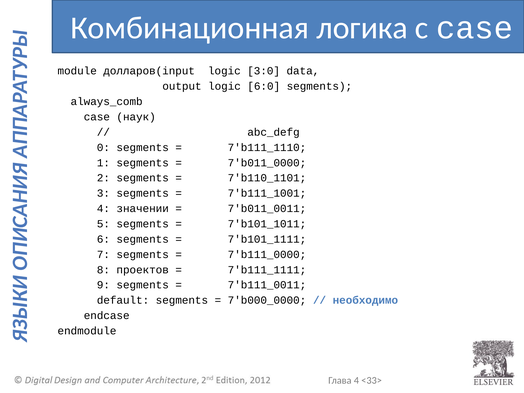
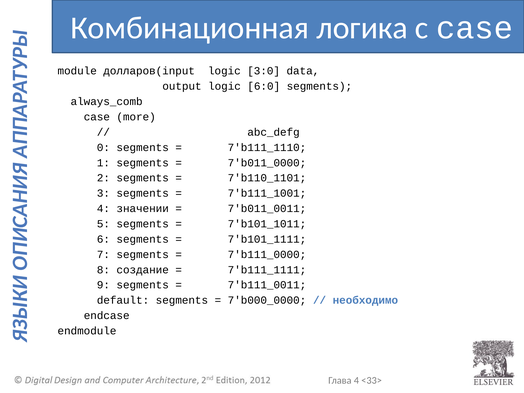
наук: наук -> more (136, 117)
проектов: проектов -> создание (143, 270)
